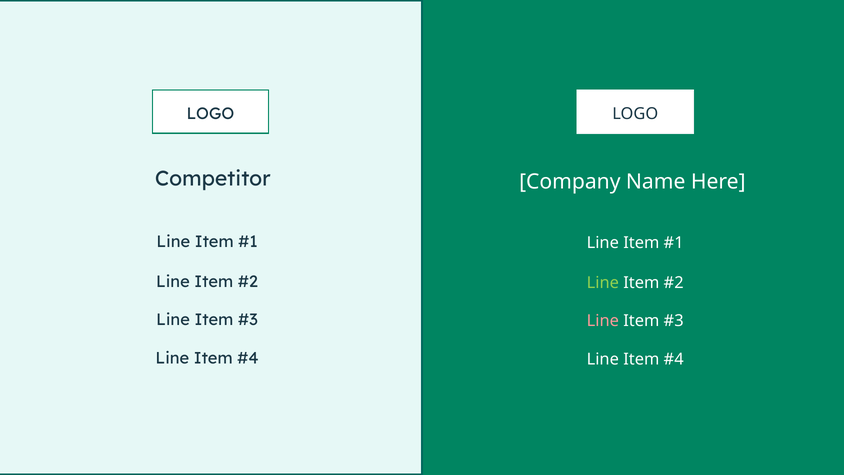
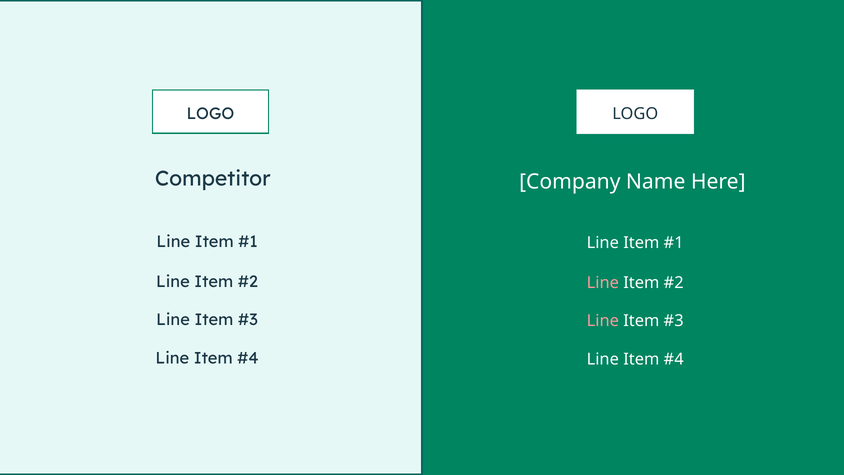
Line colour: light green -> pink (603, 283)
